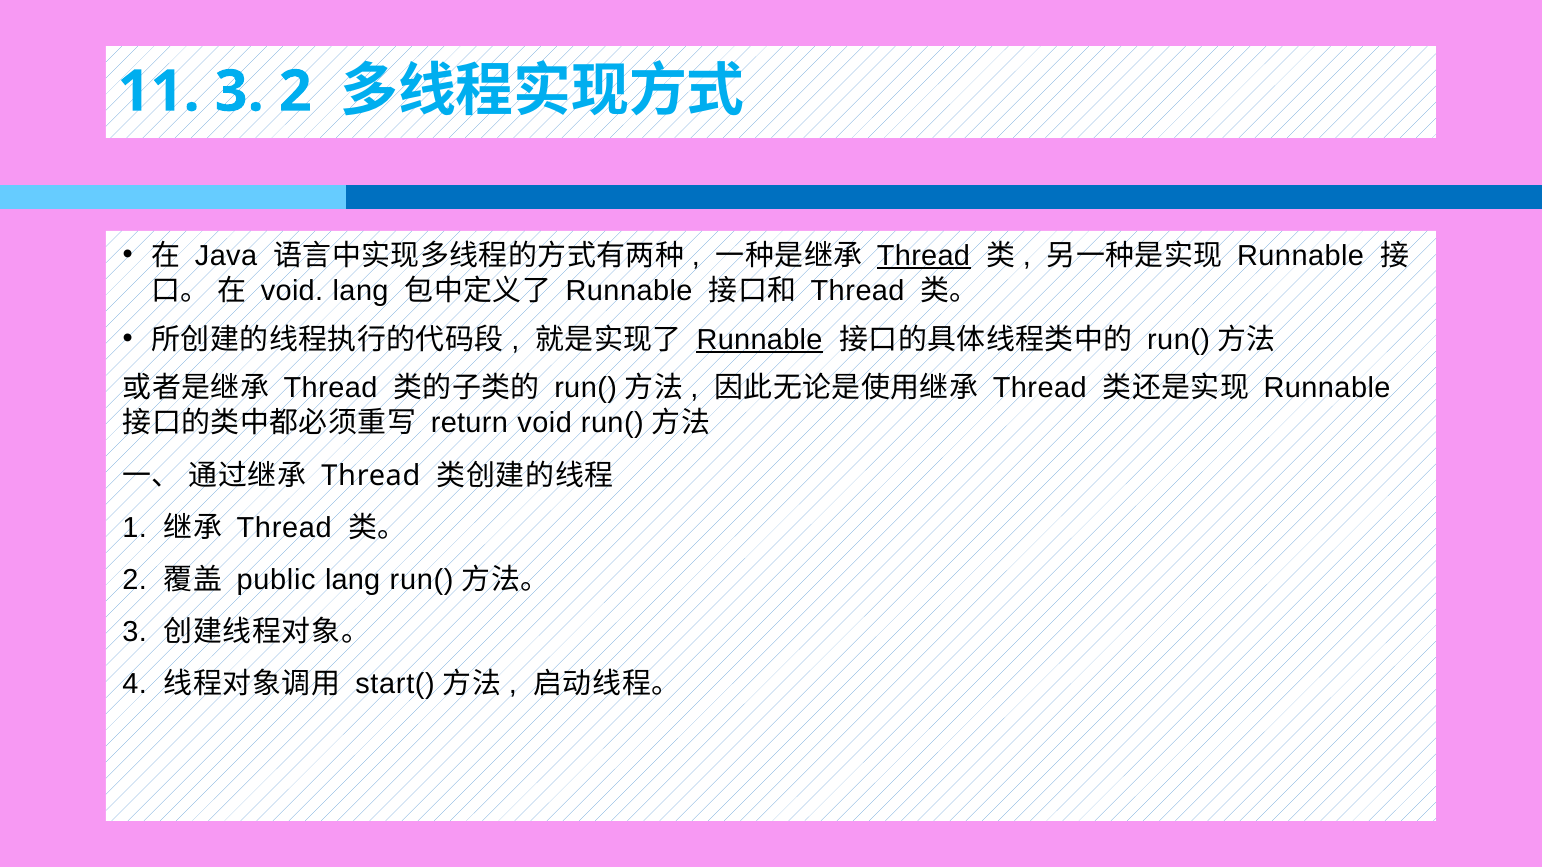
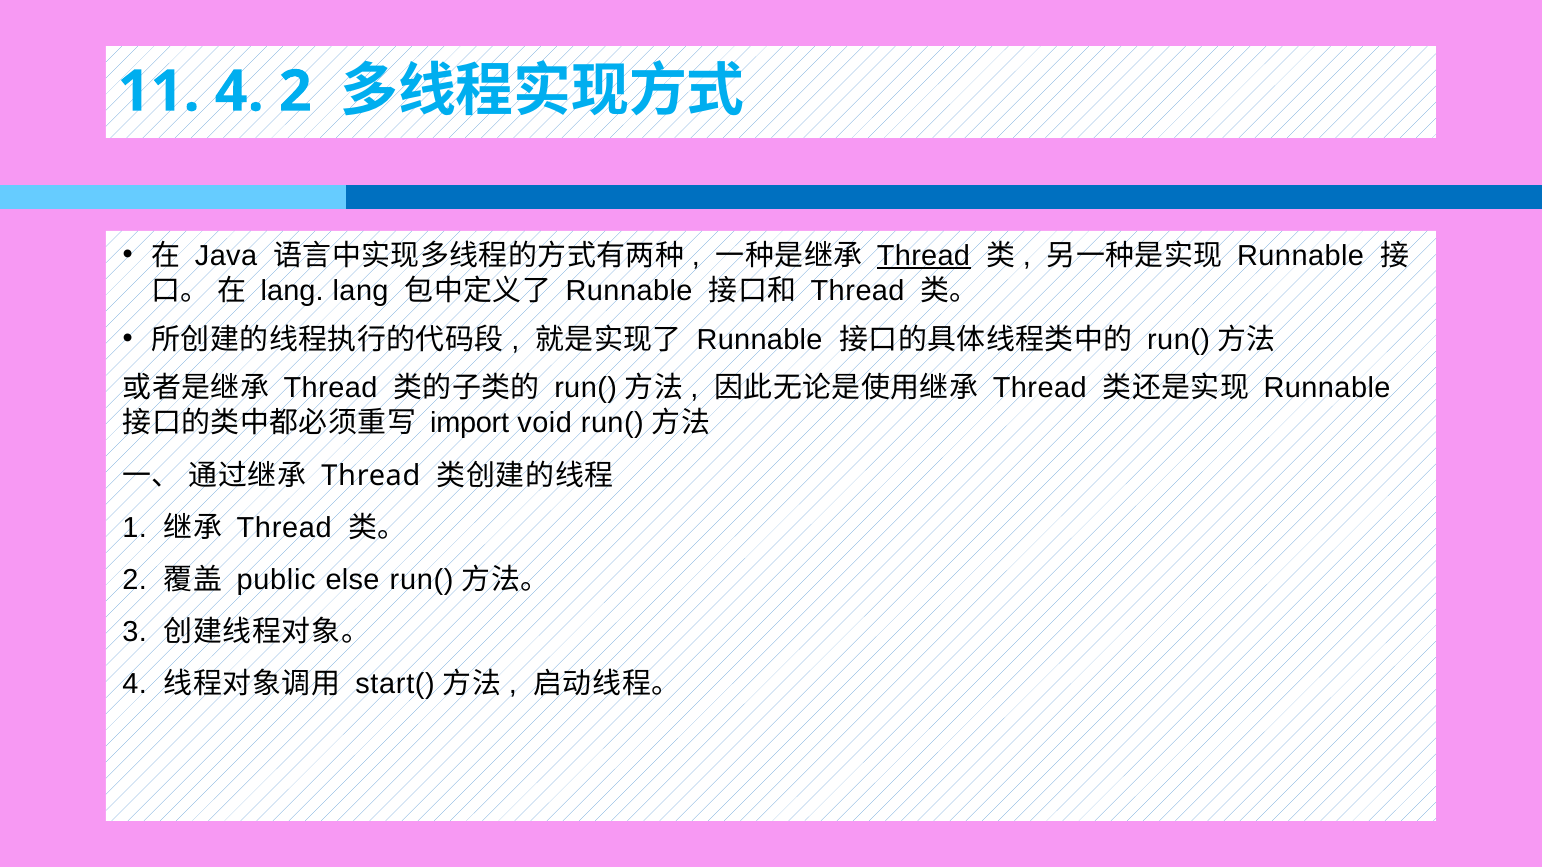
11 3: 3 -> 4 (239, 92)
void: void -> lang (292, 291)
Runnable underline: present -> none (760, 340)
return: return -> import (470, 423)
public lang: lang -> else (353, 580)
